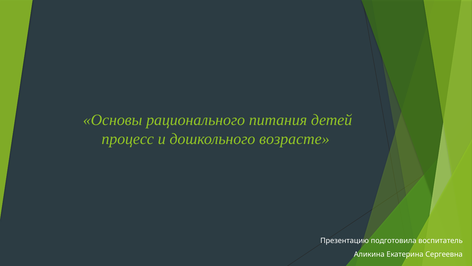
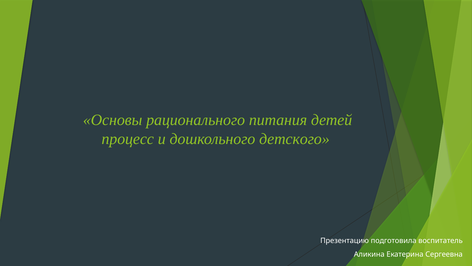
возрасте: возрасте -> детского (294, 139)
